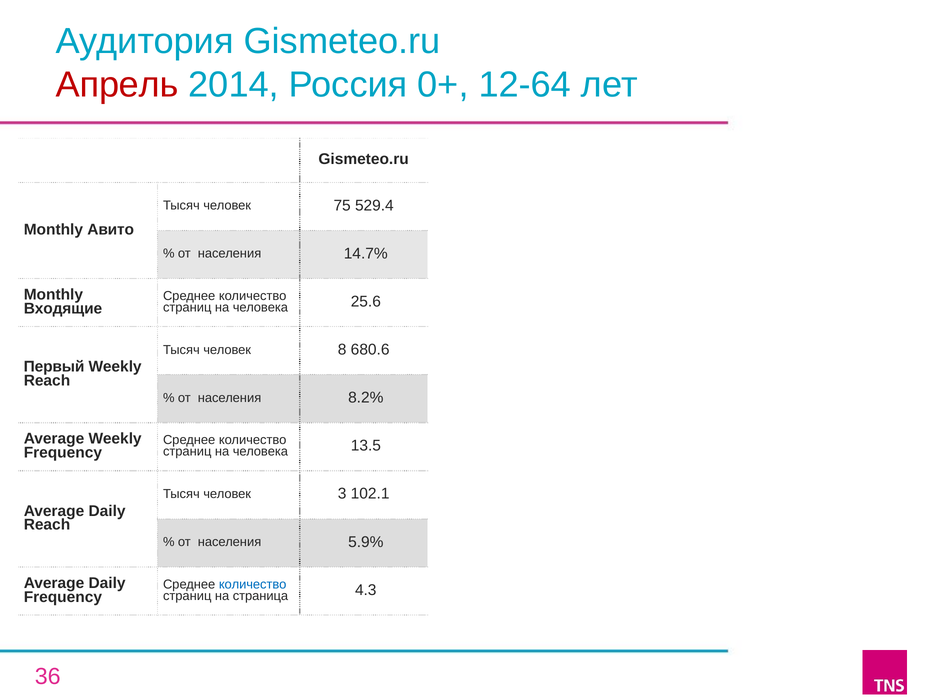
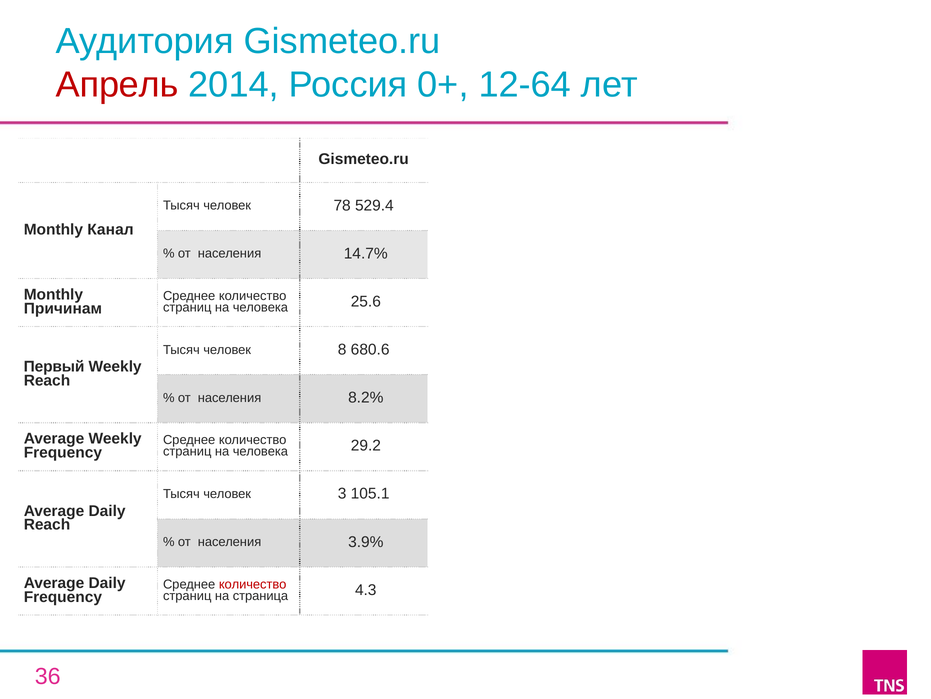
75: 75 -> 78 (342, 205)
Авито: Авито -> Канал (111, 229)
Входящие: Входящие -> Причинам (63, 308)
13.5: 13.5 -> 29.2 (366, 445)
102.1: 102.1 -> 105.1 (370, 493)
5.9%: 5.9% -> 3.9% (366, 541)
количество colour: blue -> red (253, 584)
